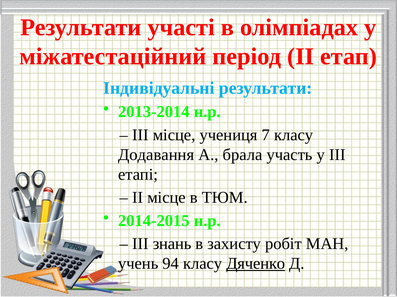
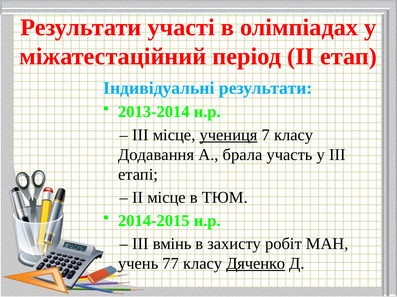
учениця underline: none -> present (229, 135)
знань: знань -> вмінь (172, 244)
94: 94 -> 77 (171, 264)
